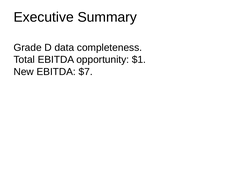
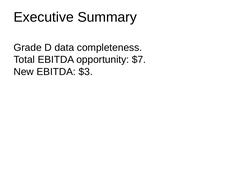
$1: $1 -> $7 (139, 60)
$7: $7 -> $3 (86, 72)
